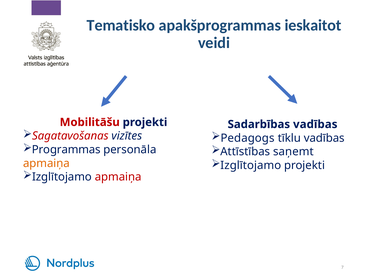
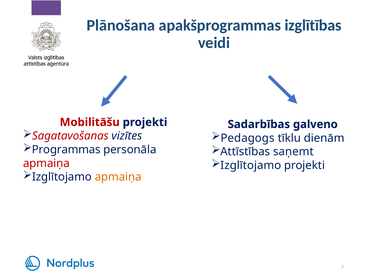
Tematisko: Tematisko -> Plānošana (121, 25)
ieskaitot: ieskaitot -> izglītības (313, 25)
Sadarbības vadības: vadības -> galveno (315, 124)
tīklu vadības: vadības -> dienām (324, 138)
apmaiņa colour: orange -> red (46, 163)
apmaiņa colour: red -> orange (118, 177)
